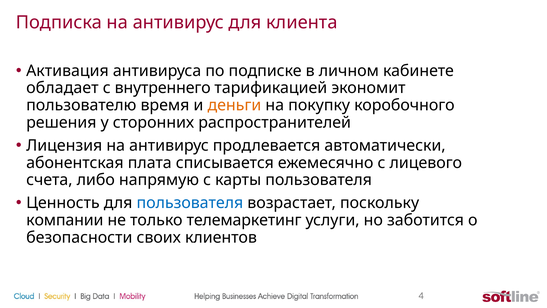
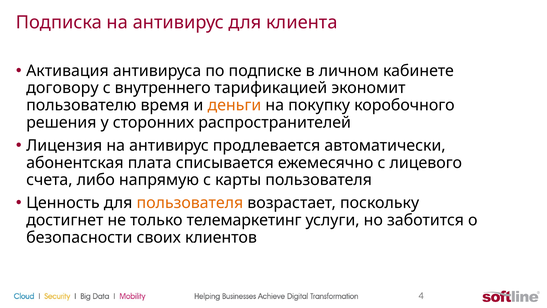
обладает: обладает -> договору (62, 88)
пользователя colour: blue -> orange (190, 203)
компании: компании -> достигнет (65, 220)
